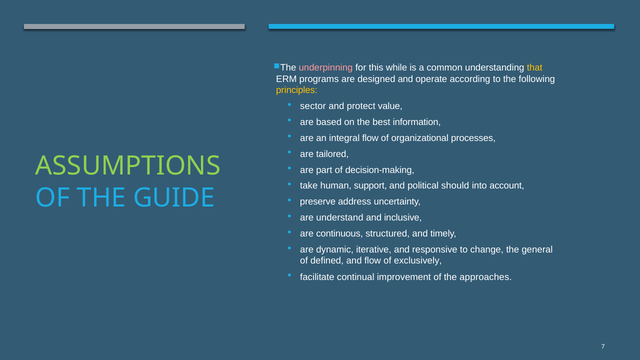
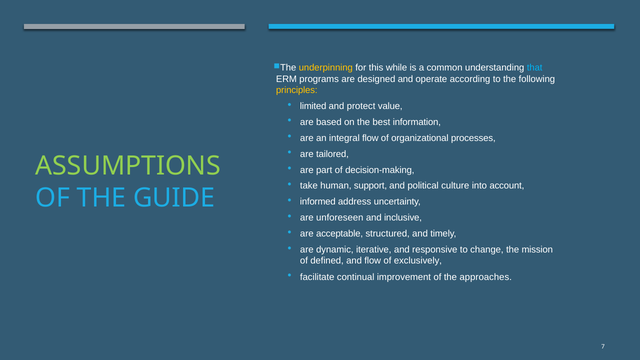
underpinning colour: pink -> yellow (326, 68)
that colour: yellow -> light blue (535, 68)
sector: sector -> limited (313, 106)
should: should -> culture (455, 186)
preserve: preserve -> informed (318, 202)
understand: understand -> unforeseen (340, 218)
continuous: continuous -> acceptable (340, 234)
general: general -> mission (537, 250)
